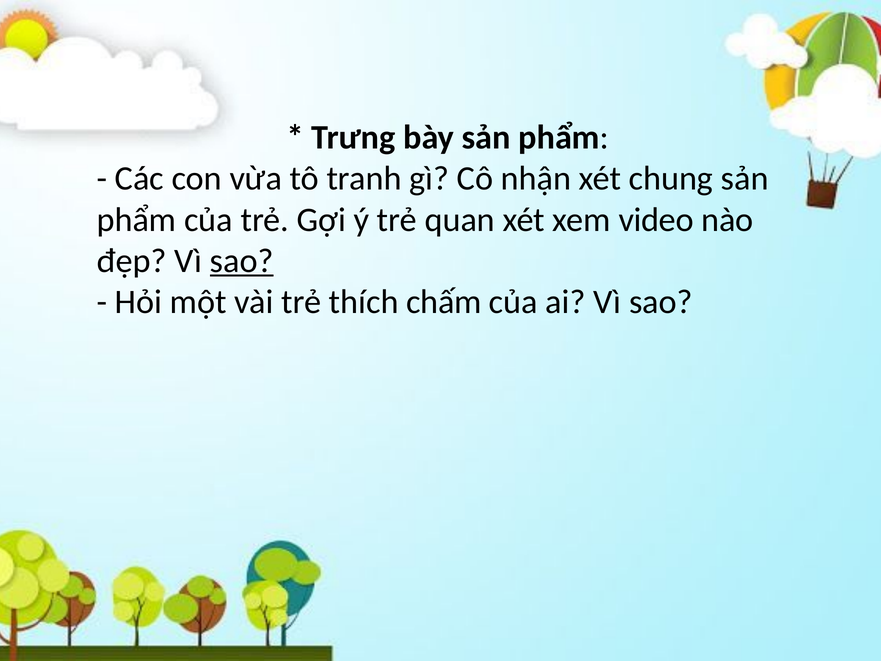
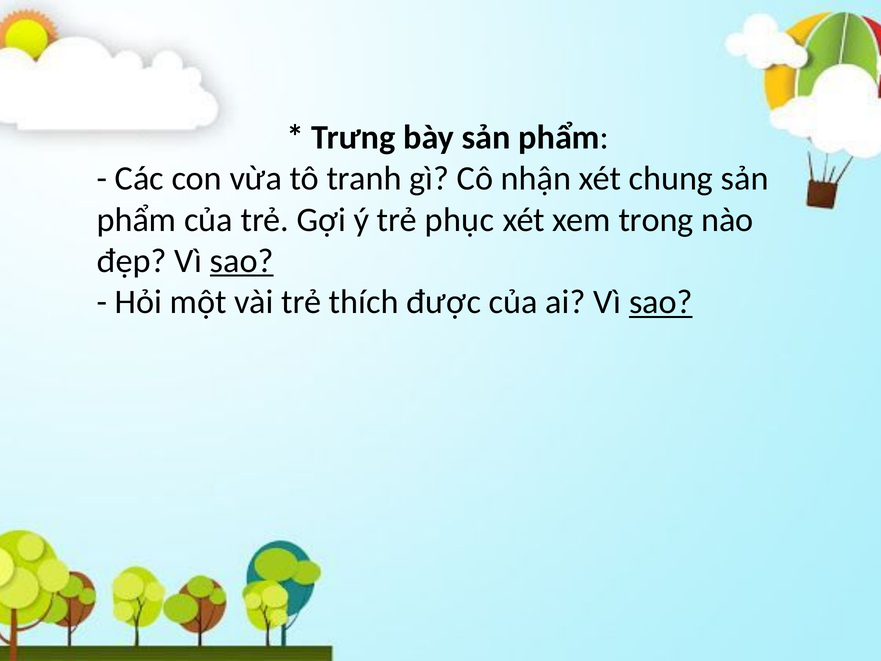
quan: quan -> phục (460, 220)
video: video -> trong (656, 220)
chấm: chấm -> được (444, 302)
sao underline: none -> present (661, 302)
